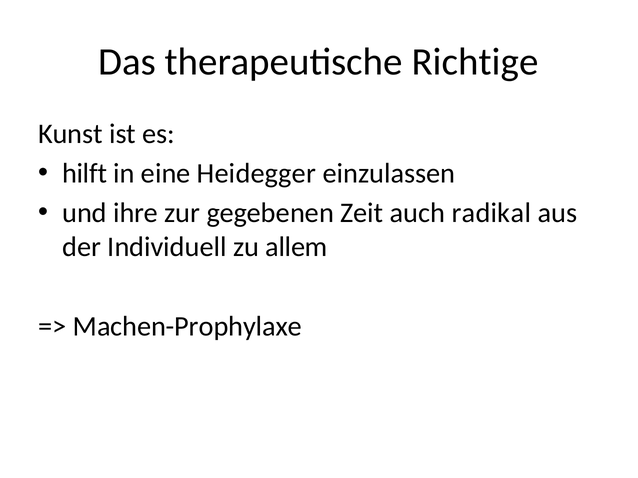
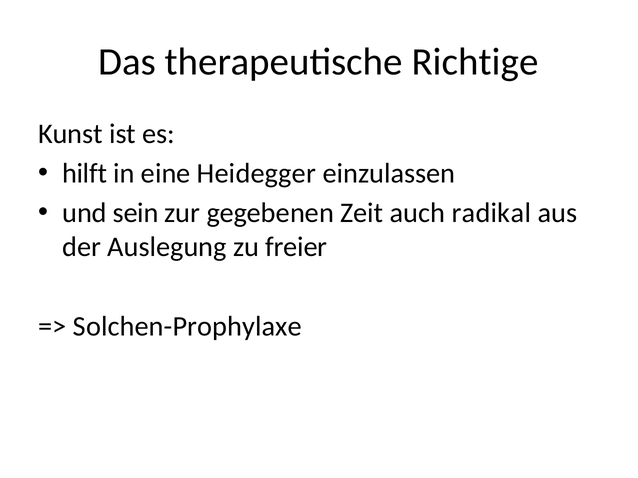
ihre: ihre -> sein (136, 213)
Individuell: Individuell -> Auslegung (167, 247)
allem: allem -> freier (296, 247)
Machen-Prophylaxe: Machen-Prophylaxe -> Solchen-Prophylaxe (187, 327)
